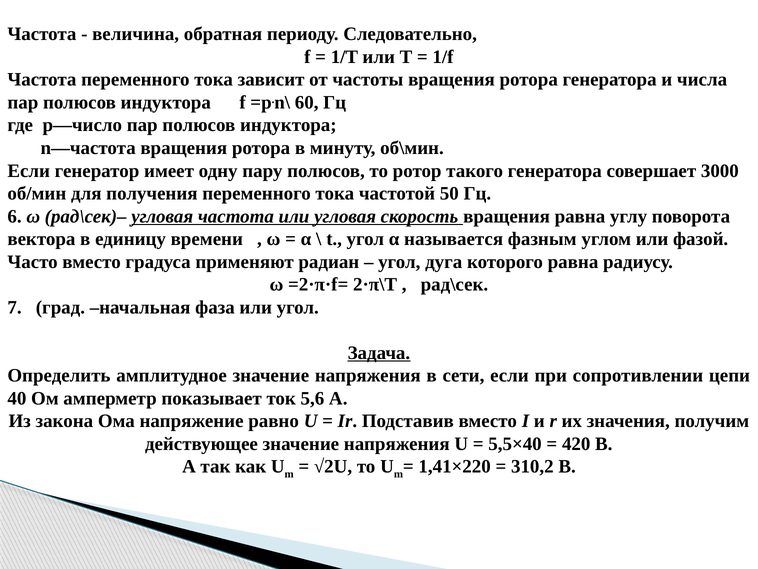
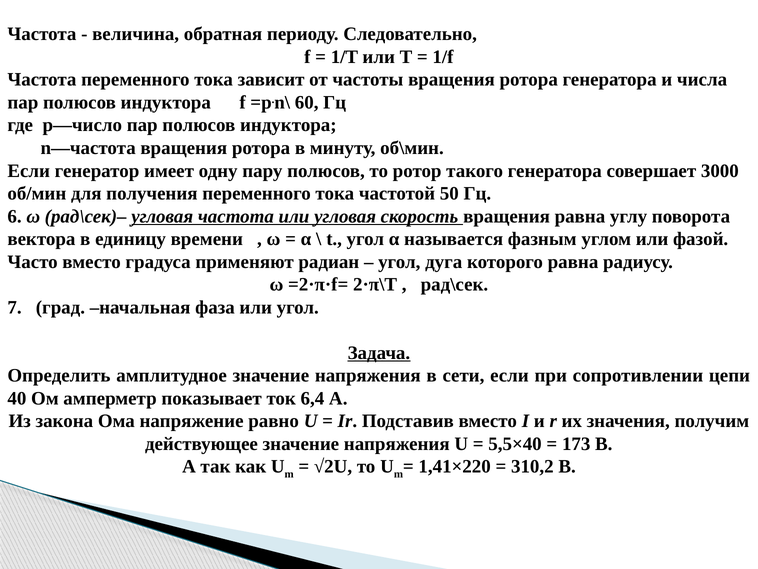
5,6: 5,6 -> 6,4 (312, 398)
420: 420 -> 173 (576, 443)
